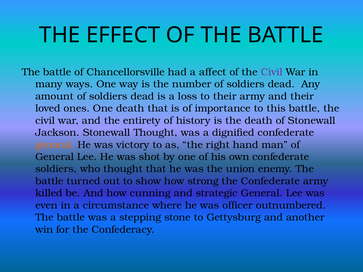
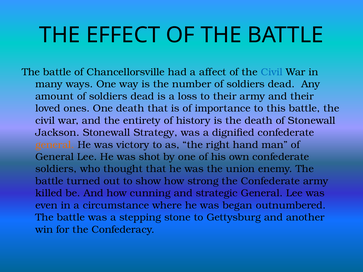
Civil colour: purple -> blue (272, 72)
Stonewall Thought: Thought -> Strategy (156, 133)
officer: officer -> began (237, 205)
